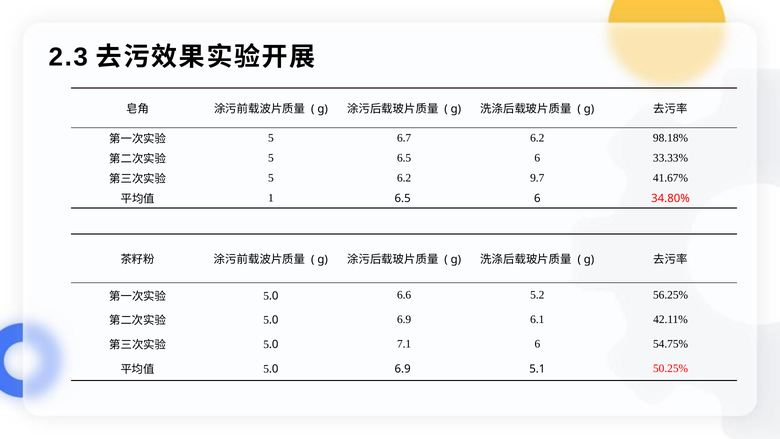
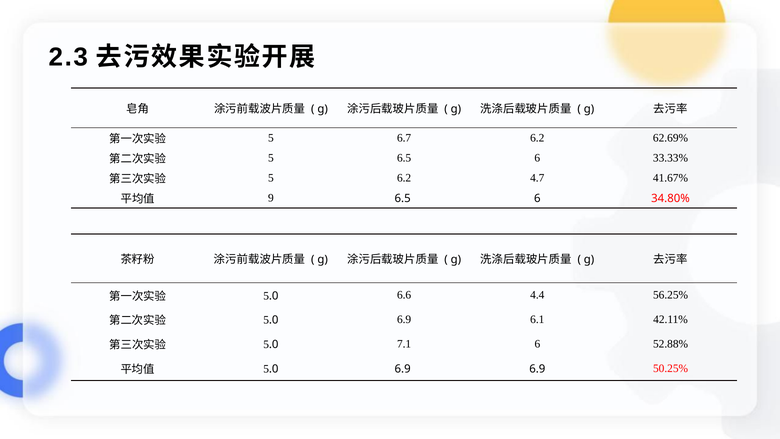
98.18%: 98.18% -> 62.69% (671, 138)
9.7: 9.7 -> 4.7 (537, 178)
1: 1 -> 9 (271, 198)
5.2: 5.2 -> 4.4 (537, 295)
54.75%: 54.75% -> 52.88% (671, 344)
6.9 5.1: 5.1 -> 6.9 (537, 369)
